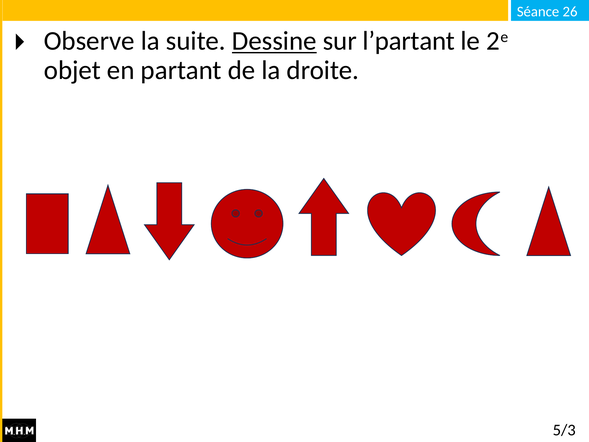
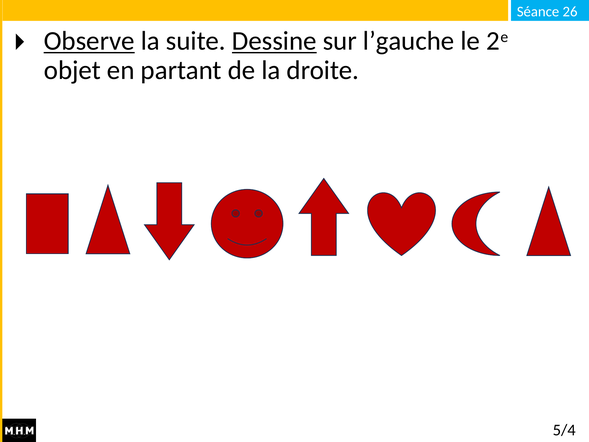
Observe underline: none -> present (89, 41)
l’partant: l’partant -> l’gauche (409, 41)
5/3: 5/3 -> 5/4 (564, 430)
